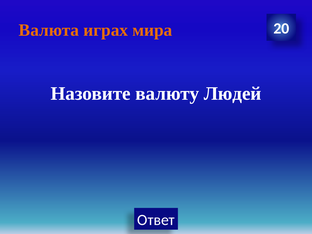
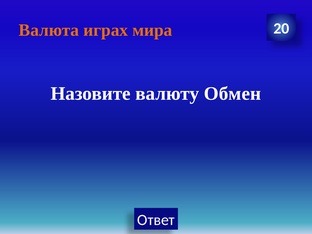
Людей: Людей -> Обмен (233, 94)
